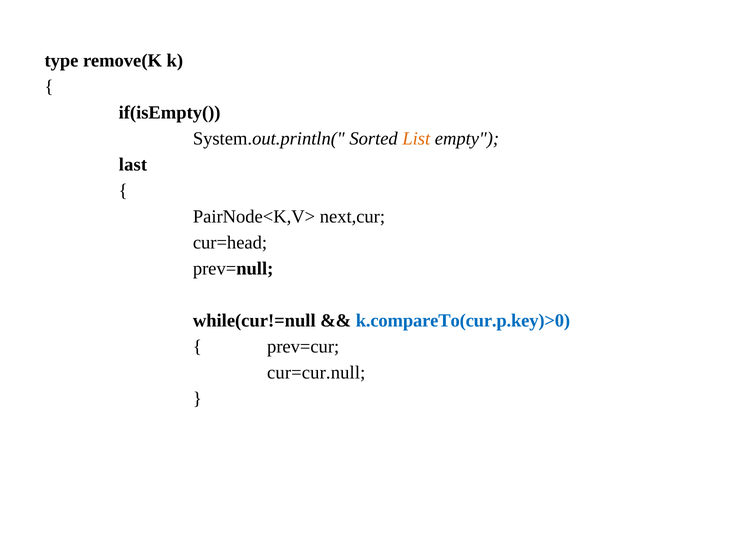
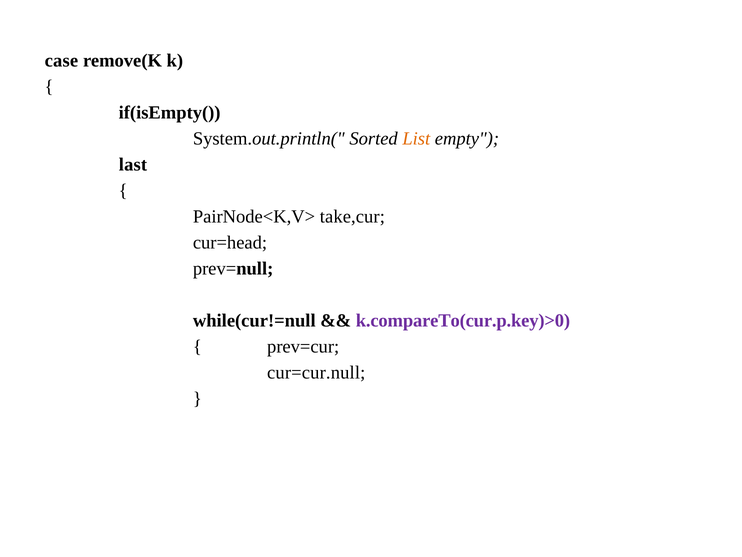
type: type -> case (61, 61)
next,cur: next,cur -> take,cur (352, 216)
k.compareTo(cur.p.key)>0 colour: blue -> purple (463, 320)
